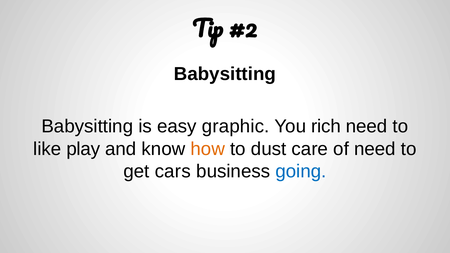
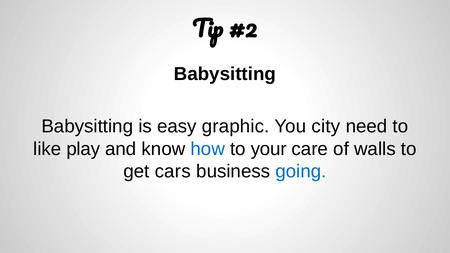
rich: rich -> city (326, 126)
how colour: orange -> blue (208, 149)
dust: dust -> your (269, 149)
of need: need -> walls (375, 149)
